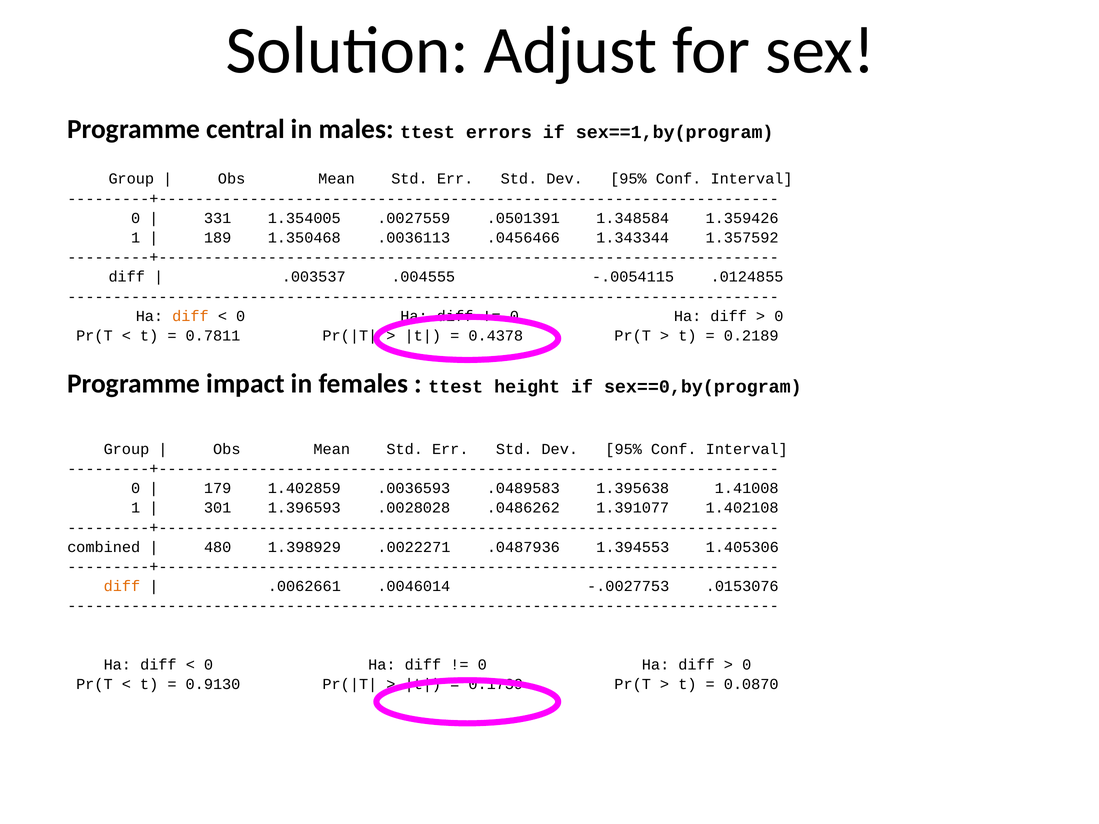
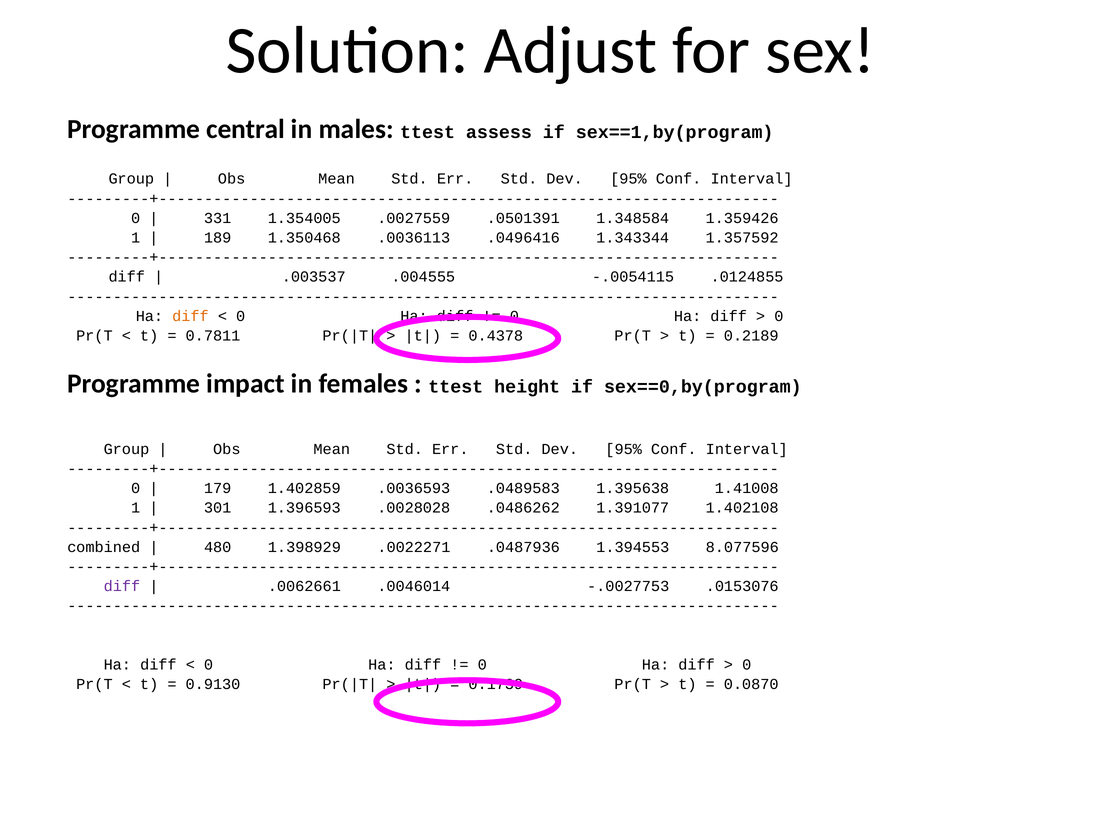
errors: errors -> assess (499, 132)
.0456466: .0456466 -> .0496416 (523, 238)
1.405306: 1.405306 -> 8.077596 (742, 547)
diff colour: orange -> purple (122, 586)
